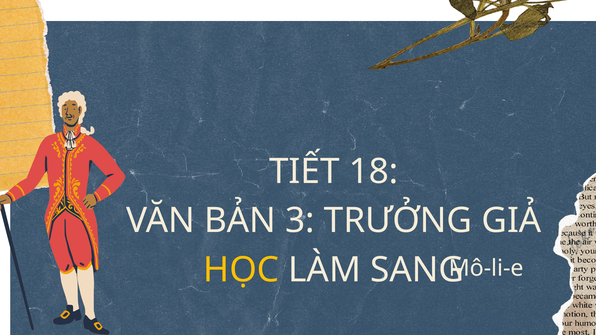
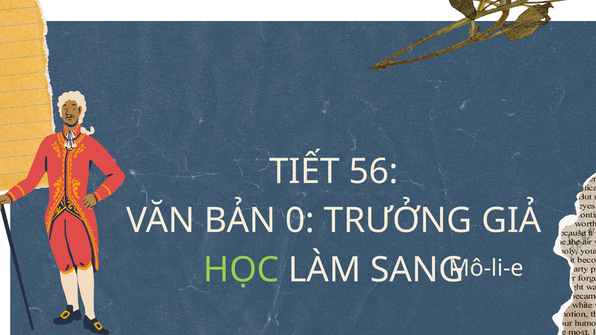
18: 18 -> 56 (374, 172)
3: 3 -> 0 (300, 221)
HỌC colour: yellow -> light green (241, 270)
